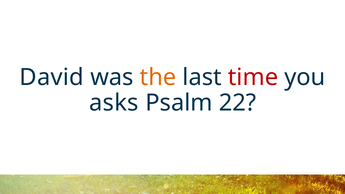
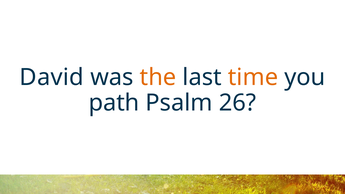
time colour: red -> orange (253, 77)
asks: asks -> path (114, 103)
22: 22 -> 26 (238, 103)
